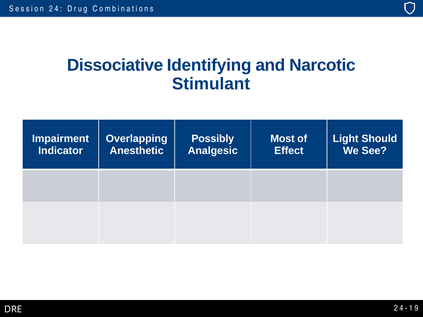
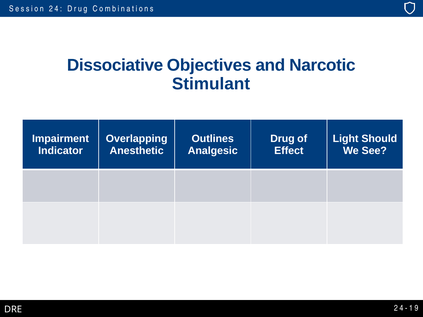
Identifying: Identifying -> Objectives (209, 65)
Possibly: Possibly -> Outlines (213, 139)
Most: Most -> Drug (282, 139)
